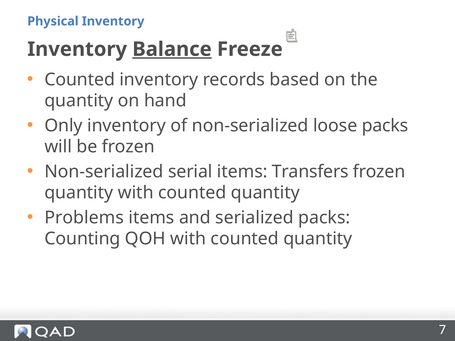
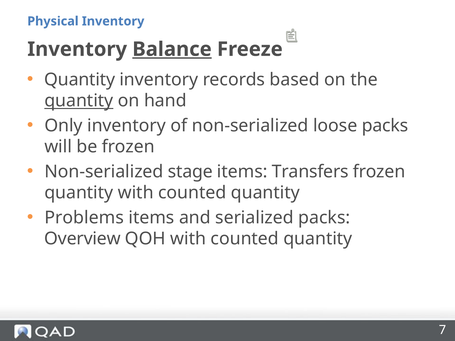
Counted: Counted -> Quantity (80, 80)
quantity underline: none -> present (79, 101)
serial: serial -> stage (190, 172)
Counting: Counting -> Overview (82, 239)
